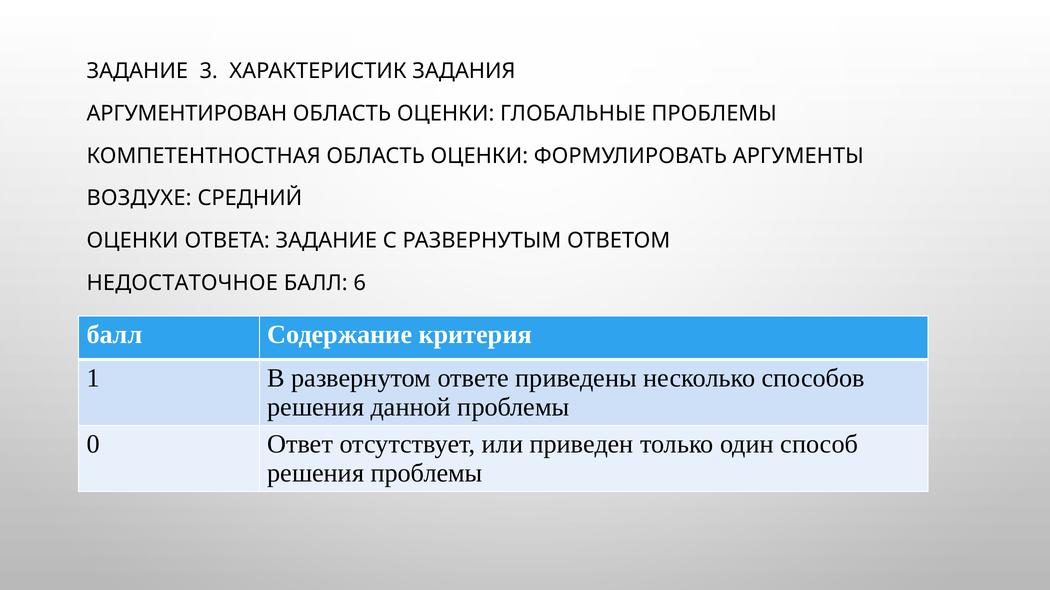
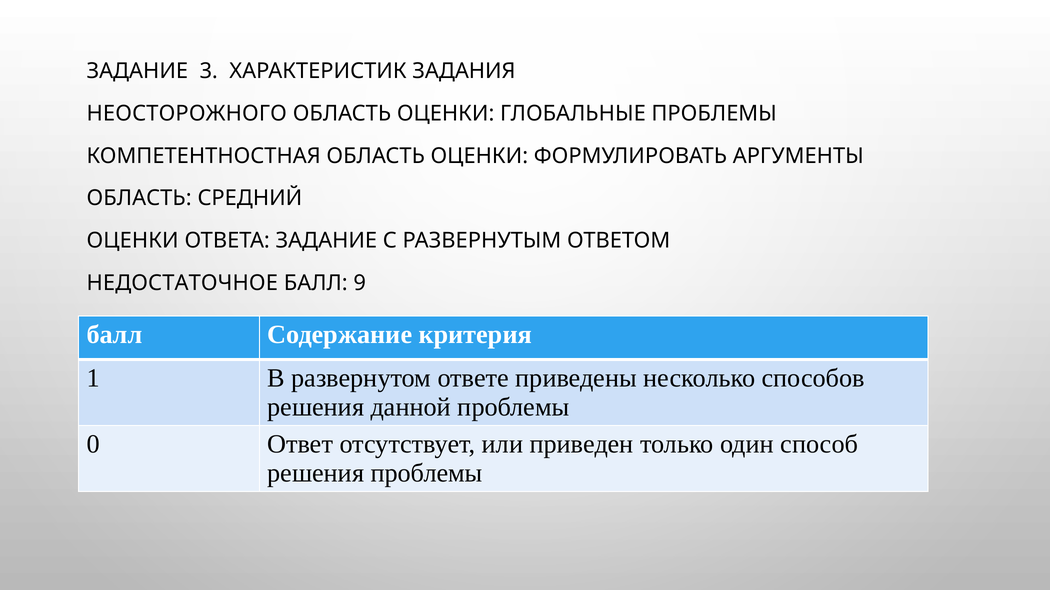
АРГУМЕНТИРОВАН: АРГУМЕНТИРОВАН -> НЕОСТОРОЖНОГО (187, 114)
ВОЗДУХЕ: ВОЗДУХЕ -> ОБЛАСТЬ (139, 198)
6: 6 -> 9 (360, 283)
